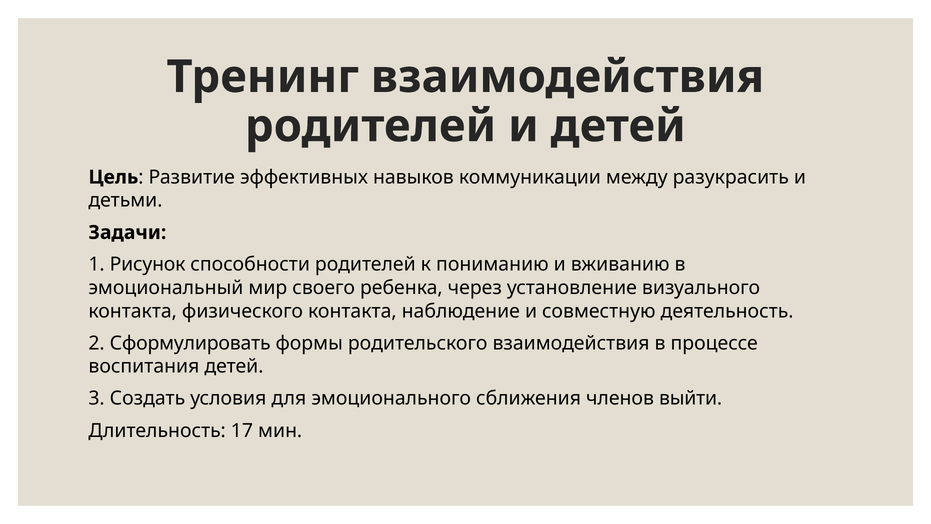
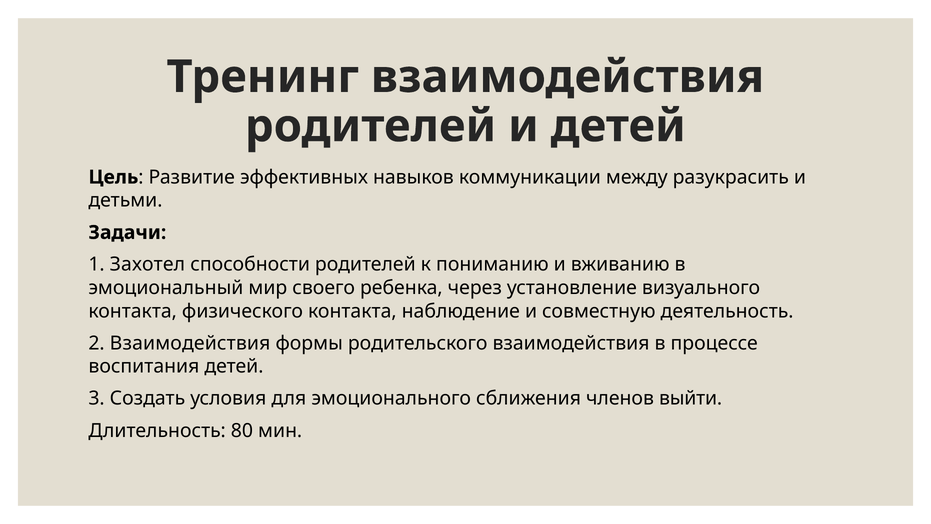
Рисунок: Рисунок -> Захотел (147, 264)
2 Сформулировать: Сформулировать -> Взаимодействия (190, 343)
17: 17 -> 80 (242, 430)
